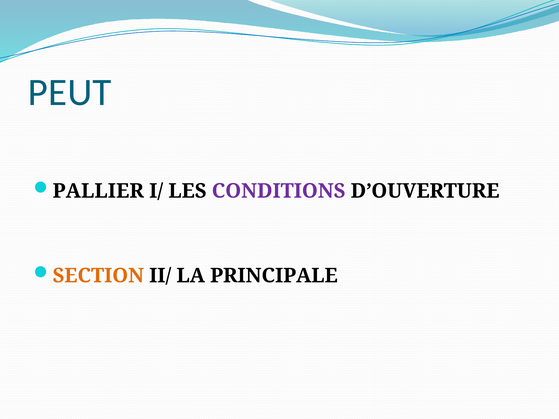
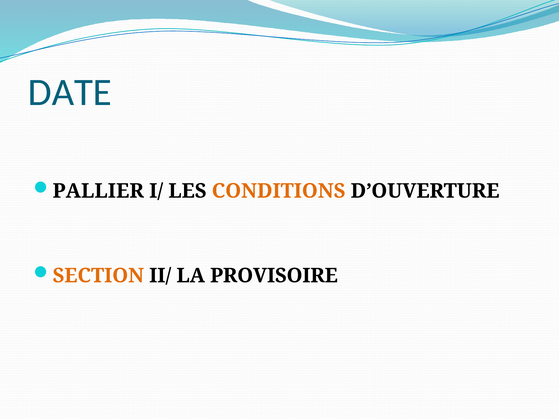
PEUT: PEUT -> DATE (70, 92)
CONDITIONS colour: purple -> orange (279, 191)
PRINCIPALE: PRINCIPALE -> PROVISOIRE (274, 276)
